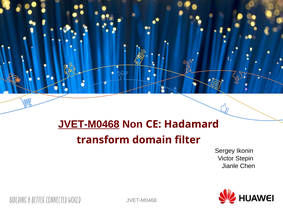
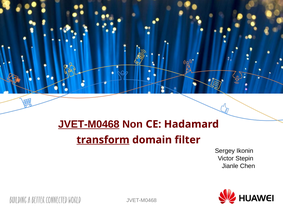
transform underline: none -> present (103, 140)
